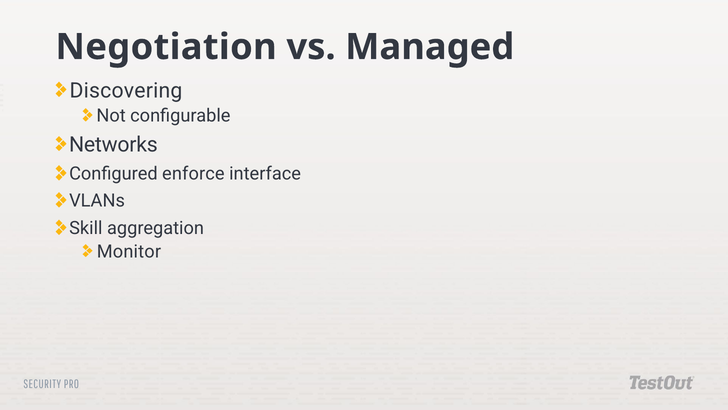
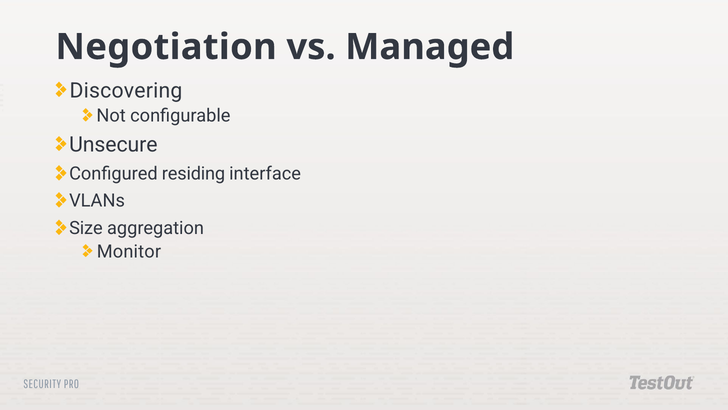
Networks: Networks -> Unsecure (113, 144)
enforce: enforce -> residing (194, 173)
Skill: Skill -> Size (86, 228)
